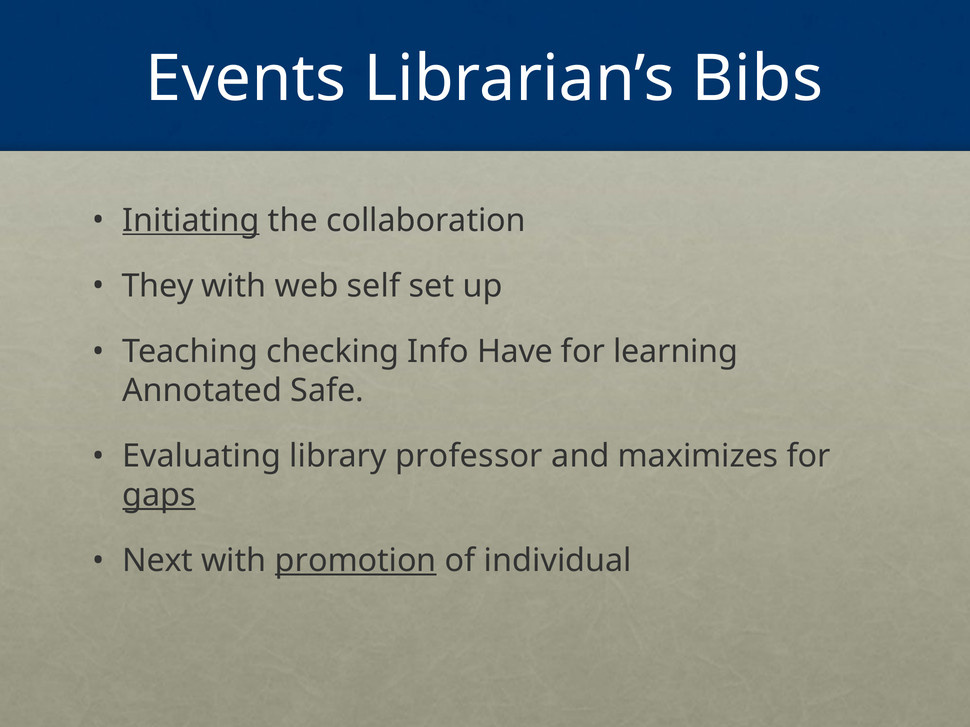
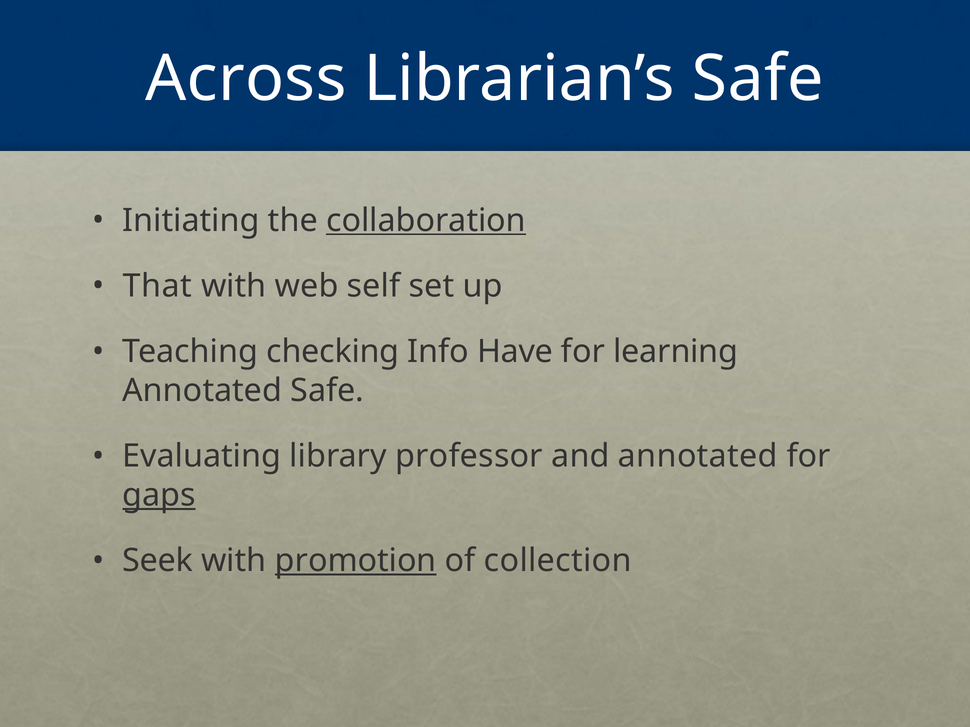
Events: Events -> Across (246, 79)
Librarian’s Bibs: Bibs -> Safe (758, 79)
Initiating underline: present -> none (191, 221)
collaboration underline: none -> present (426, 221)
They: They -> That (157, 286)
and maximizes: maximizes -> annotated (698, 457)
Next: Next -> Seek (158, 561)
individual: individual -> collection (558, 561)
